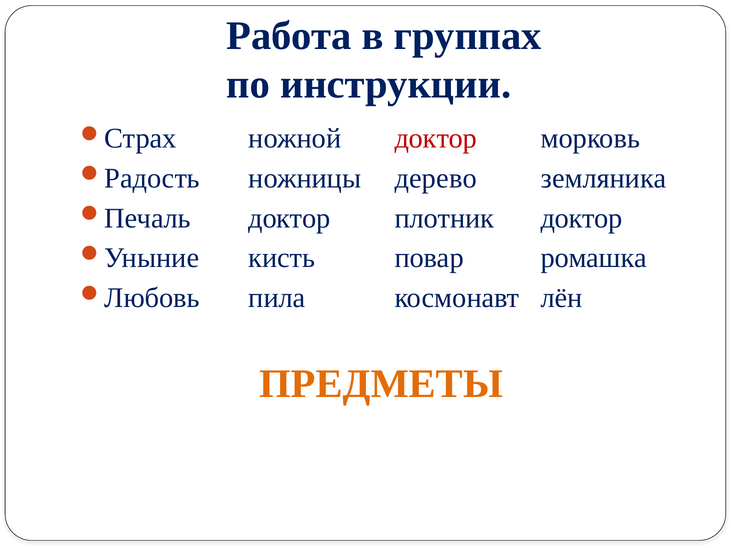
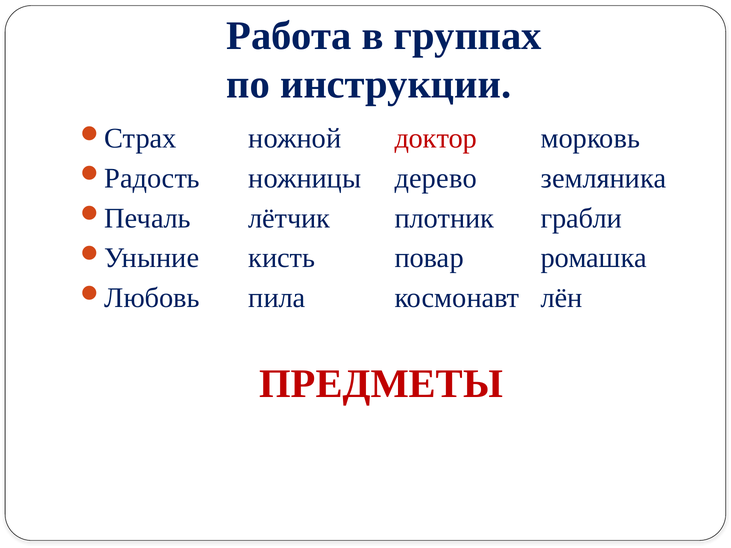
доктор: доктор -> лётчик (289, 218)
плотник доктор: доктор -> грабли (582, 218)
ПРЕДМЕТЫ colour: orange -> red (381, 384)
